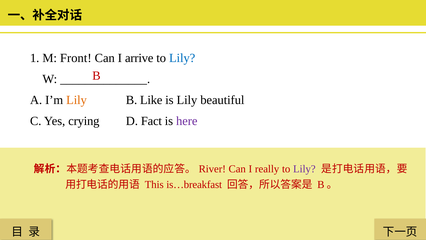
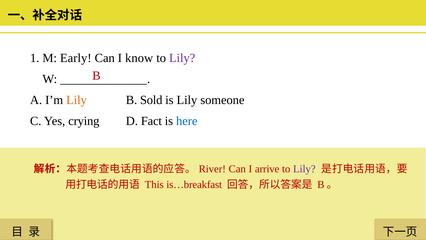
Front: Front -> Early (76, 58)
arrive: arrive -> know (139, 58)
Lily colour: blue -> purple (182, 58)
Like: Like -> Sold (151, 100)
beautiful: beautiful -> someone (222, 100)
here colour: purple -> blue (187, 121)
really: really -> arrive (267, 169)
